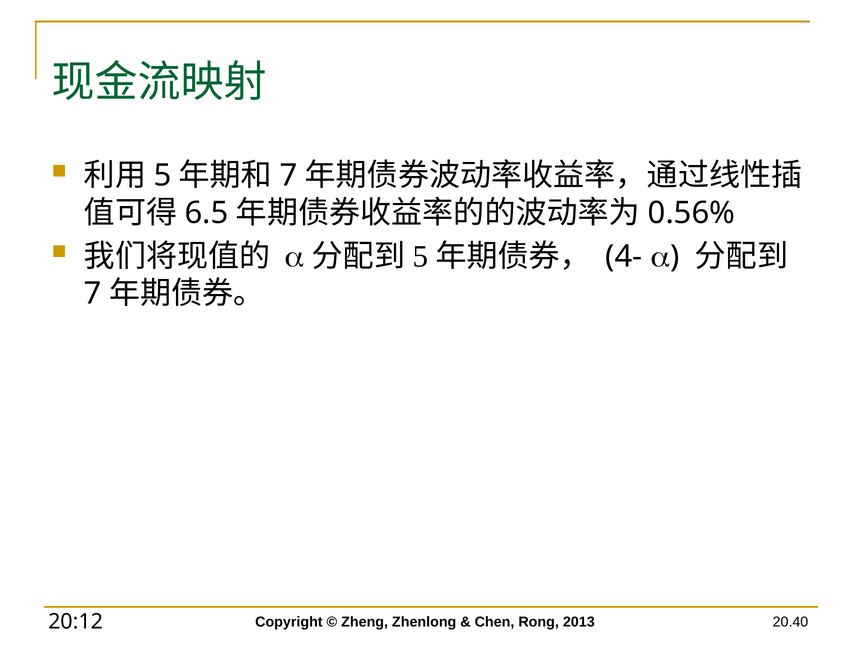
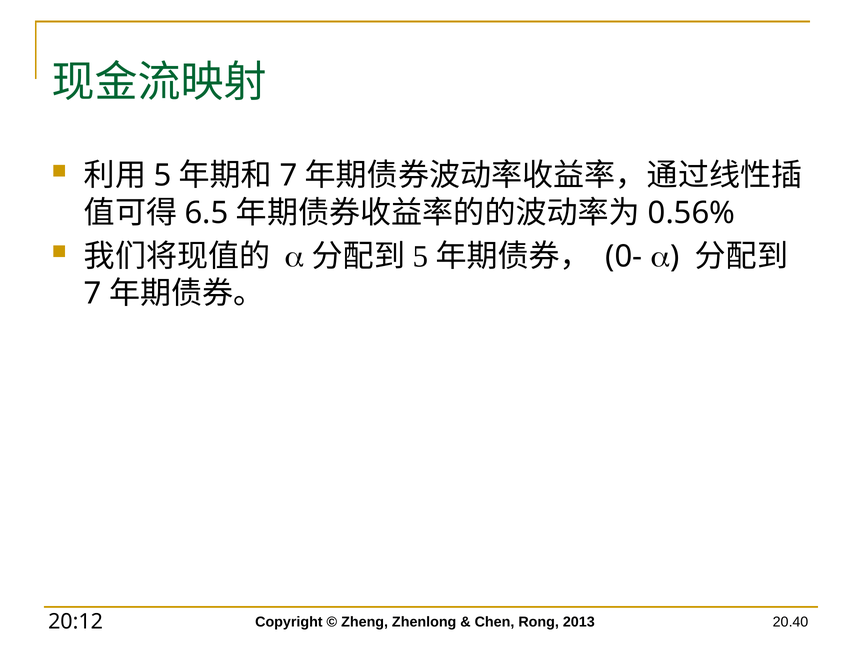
4-: 4- -> 0- (624, 256)
